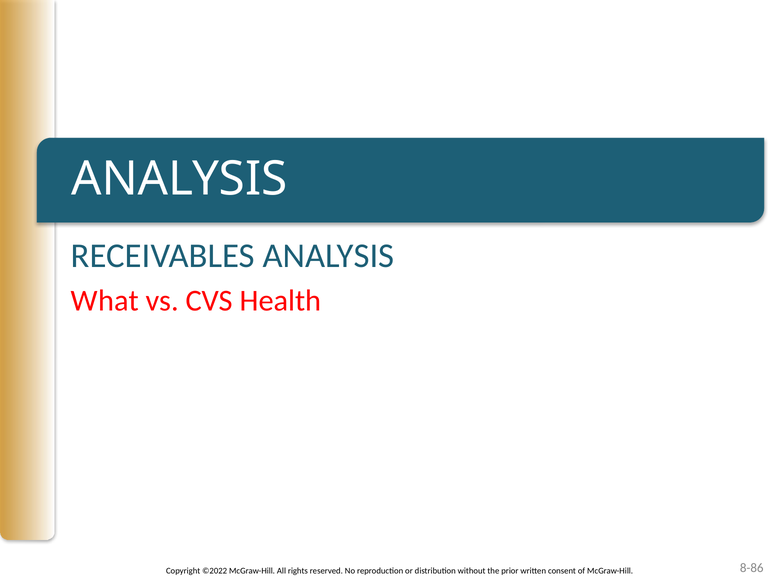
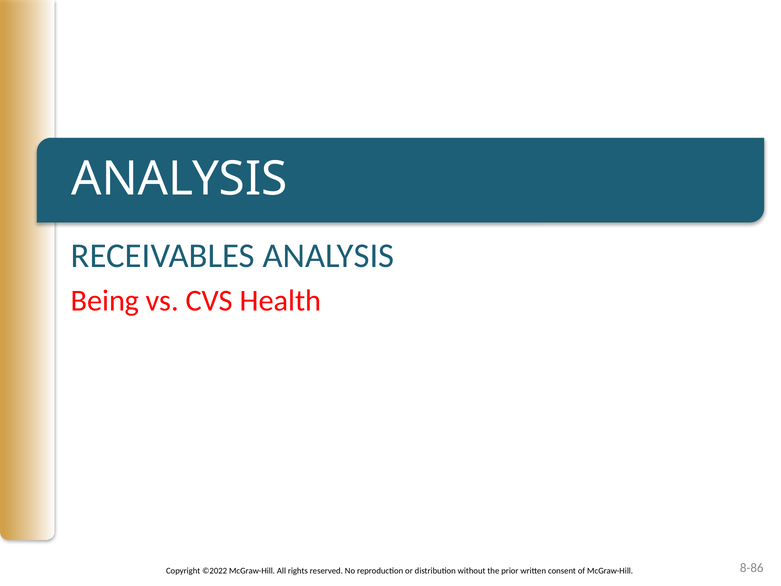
What: What -> Being (105, 300)
